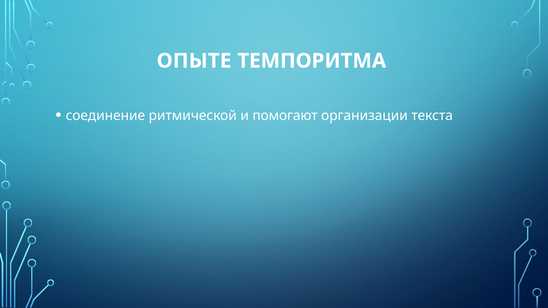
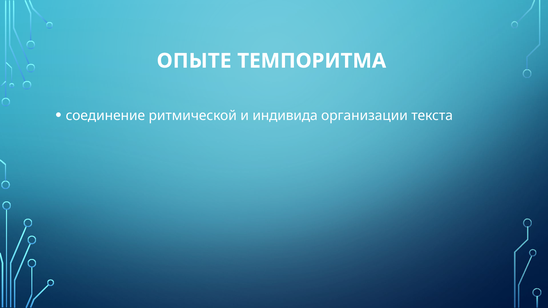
помогают: помогают -> индивида (285, 116)
